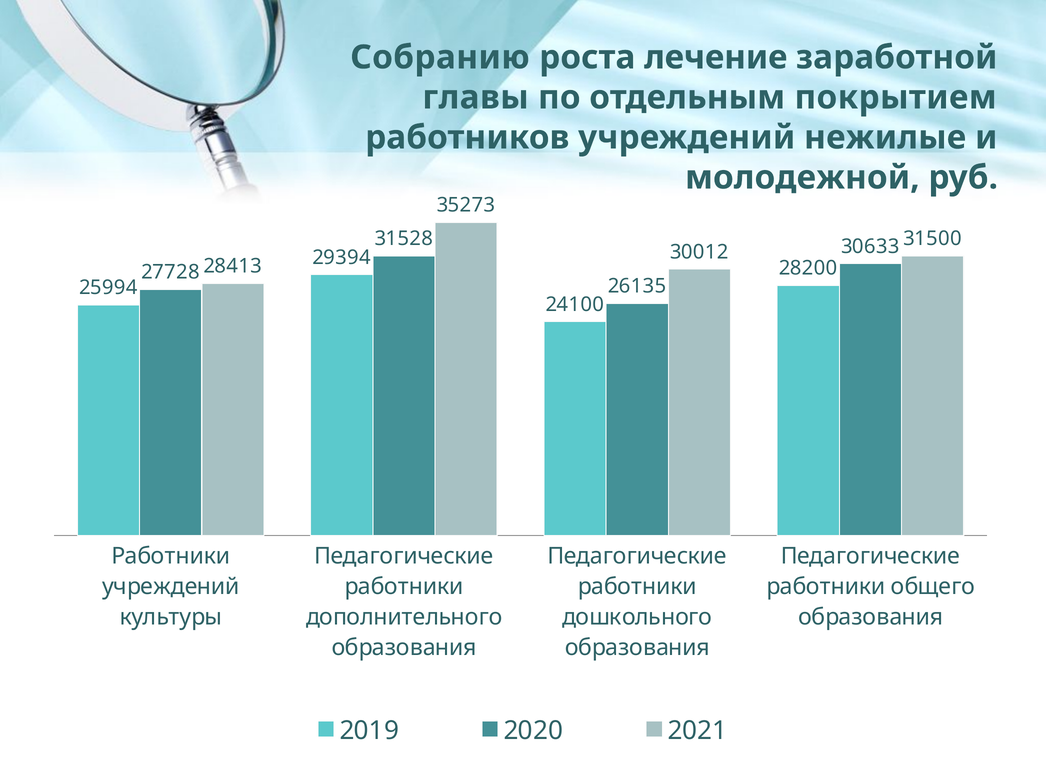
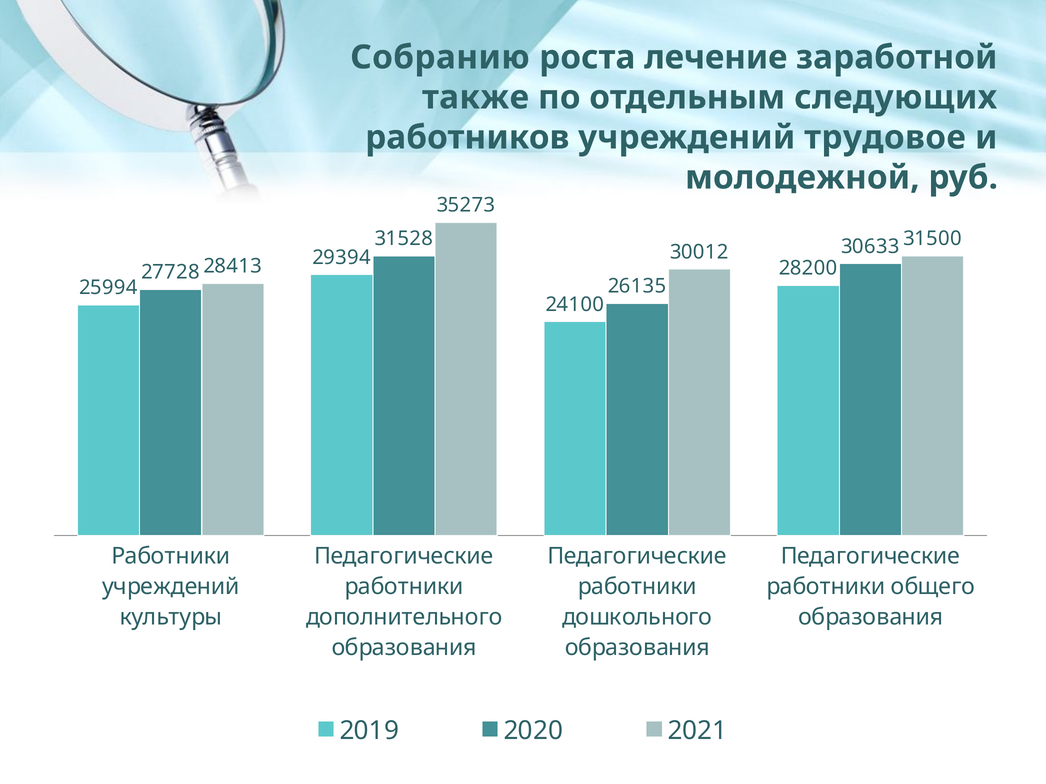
главы: главы -> также (476, 97)
покрытием: покрытием -> следующих (896, 97)
нежилые: нежилые -> трудовое (885, 138)
